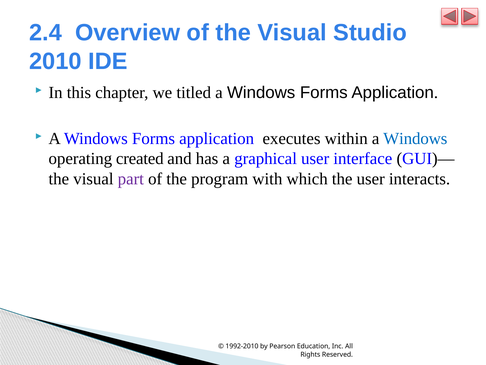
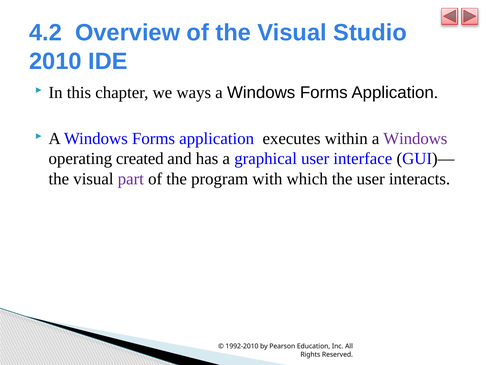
2.4: 2.4 -> 4.2 (45, 33)
titled: titled -> ways (194, 92)
Windows colour: blue -> purple (415, 138)
